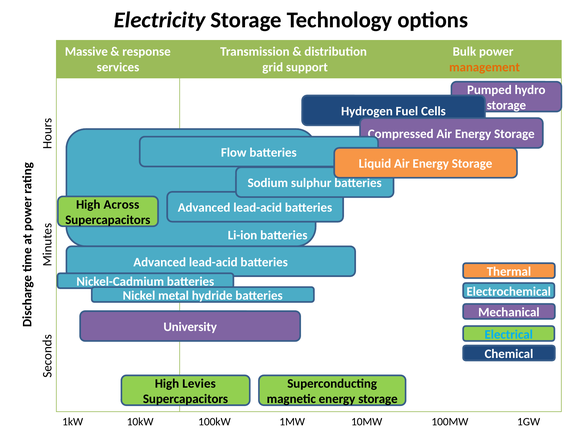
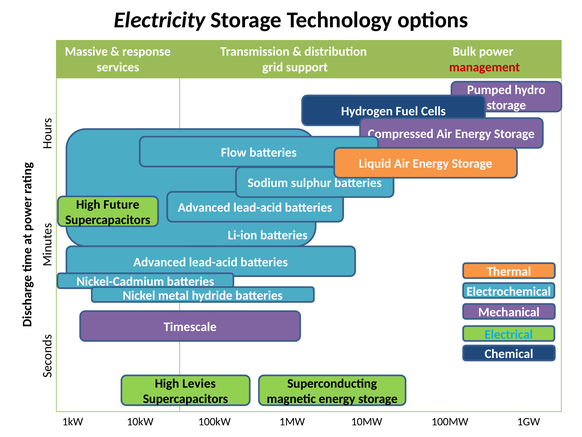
management colour: orange -> red (485, 67)
Across: Across -> Future (121, 204)
University: University -> Timescale (190, 327)
